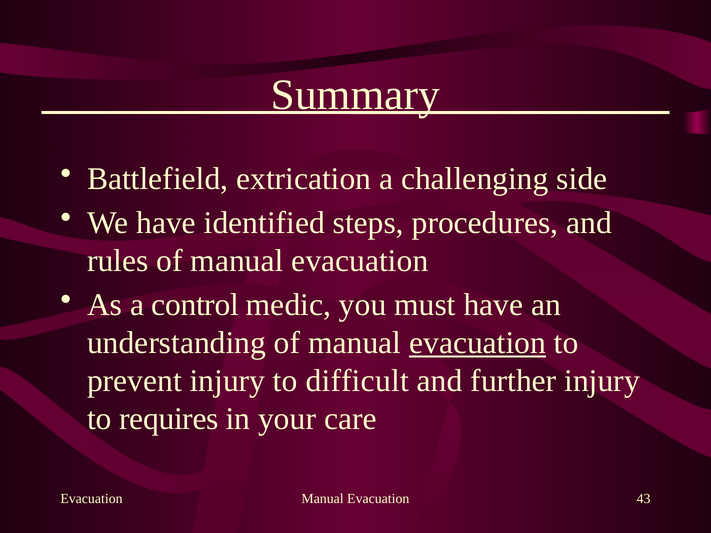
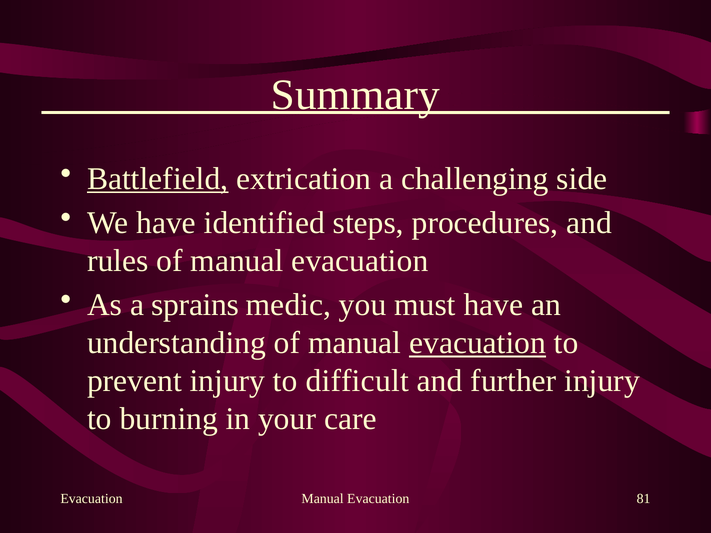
Battlefield underline: none -> present (158, 179)
control: control -> sprains (195, 305)
requires: requires -> burning (169, 419)
43: 43 -> 81 (644, 499)
